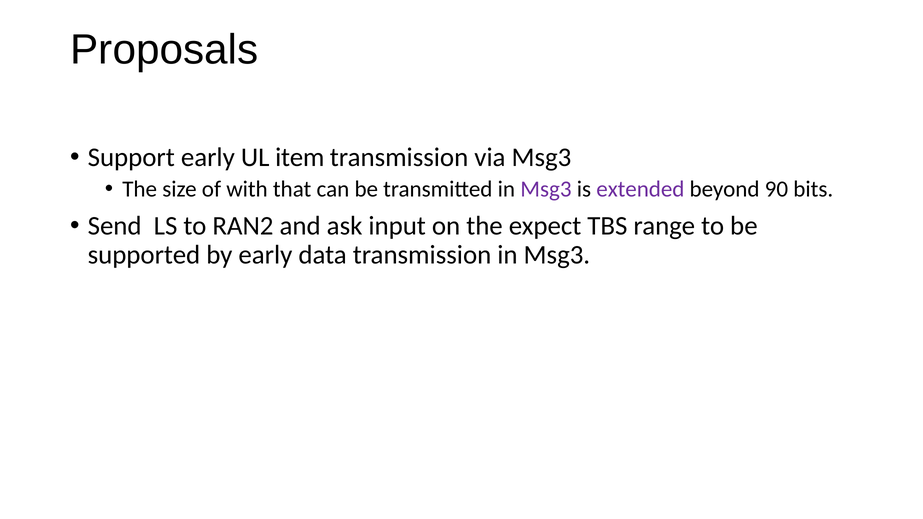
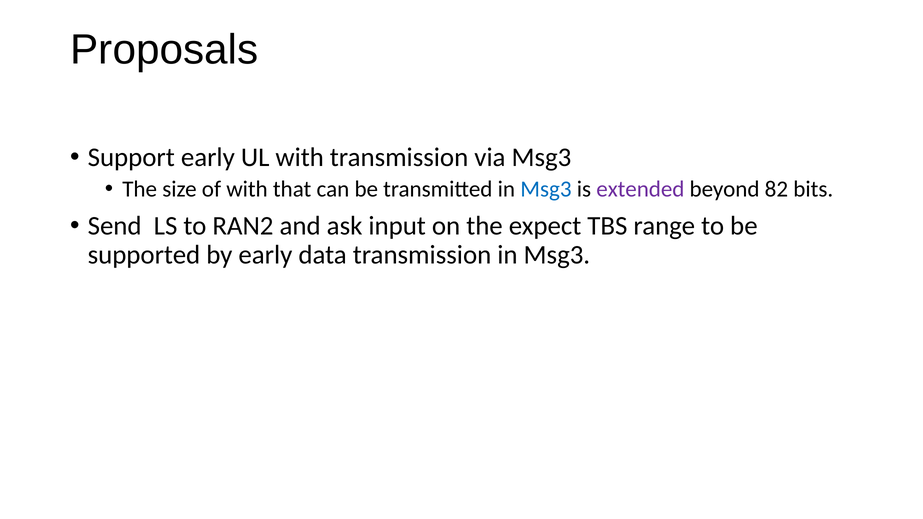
UL item: item -> with (300, 158)
Msg3 colour: purple -> blue (546, 189)
90: 90 -> 82 (776, 189)
